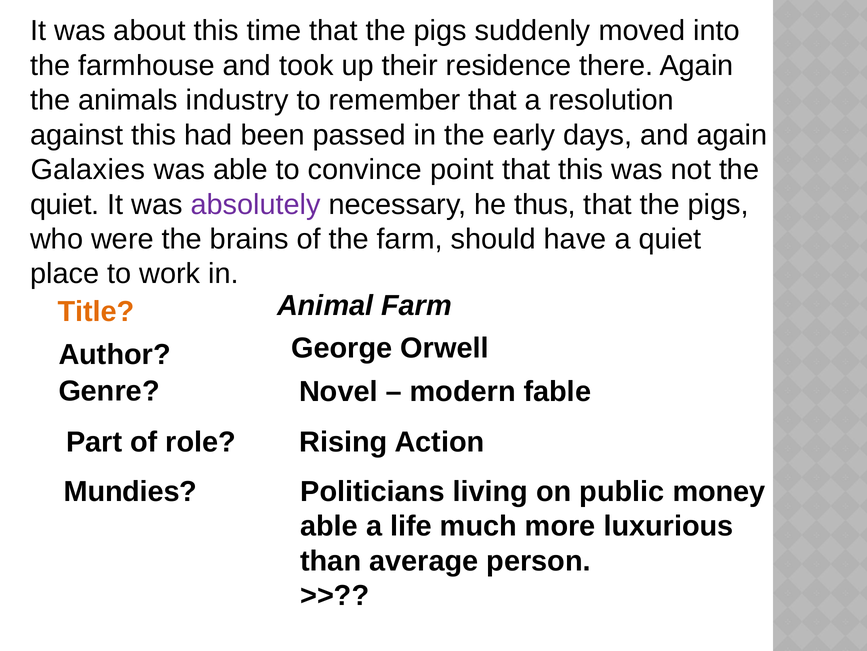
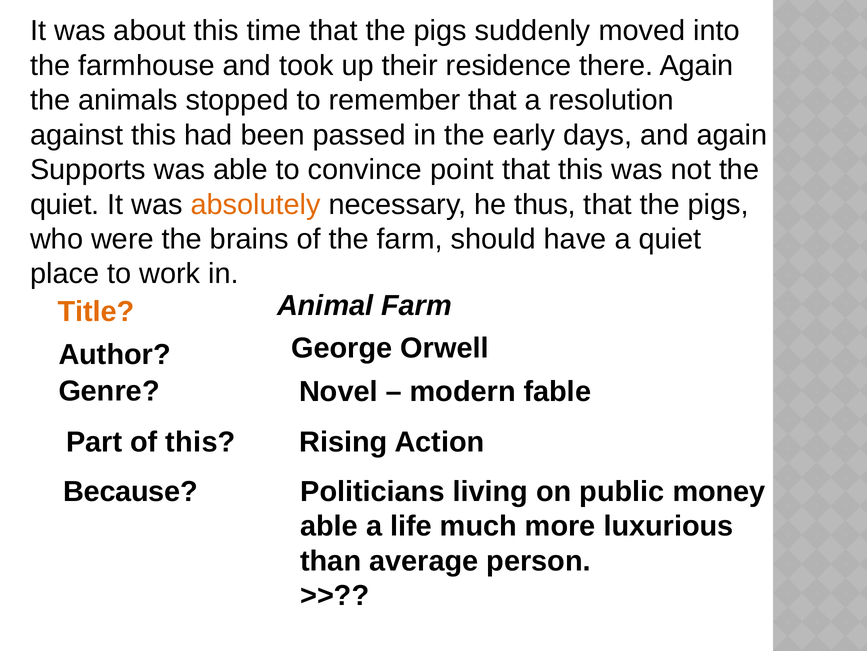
industry: industry -> stopped (237, 100)
Galaxies: Galaxies -> Supports (88, 170)
absolutely colour: purple -> orange (256, 204)
of role: role -> this (200, 442)
Mundies: Mundies -> Because (130, 491)
